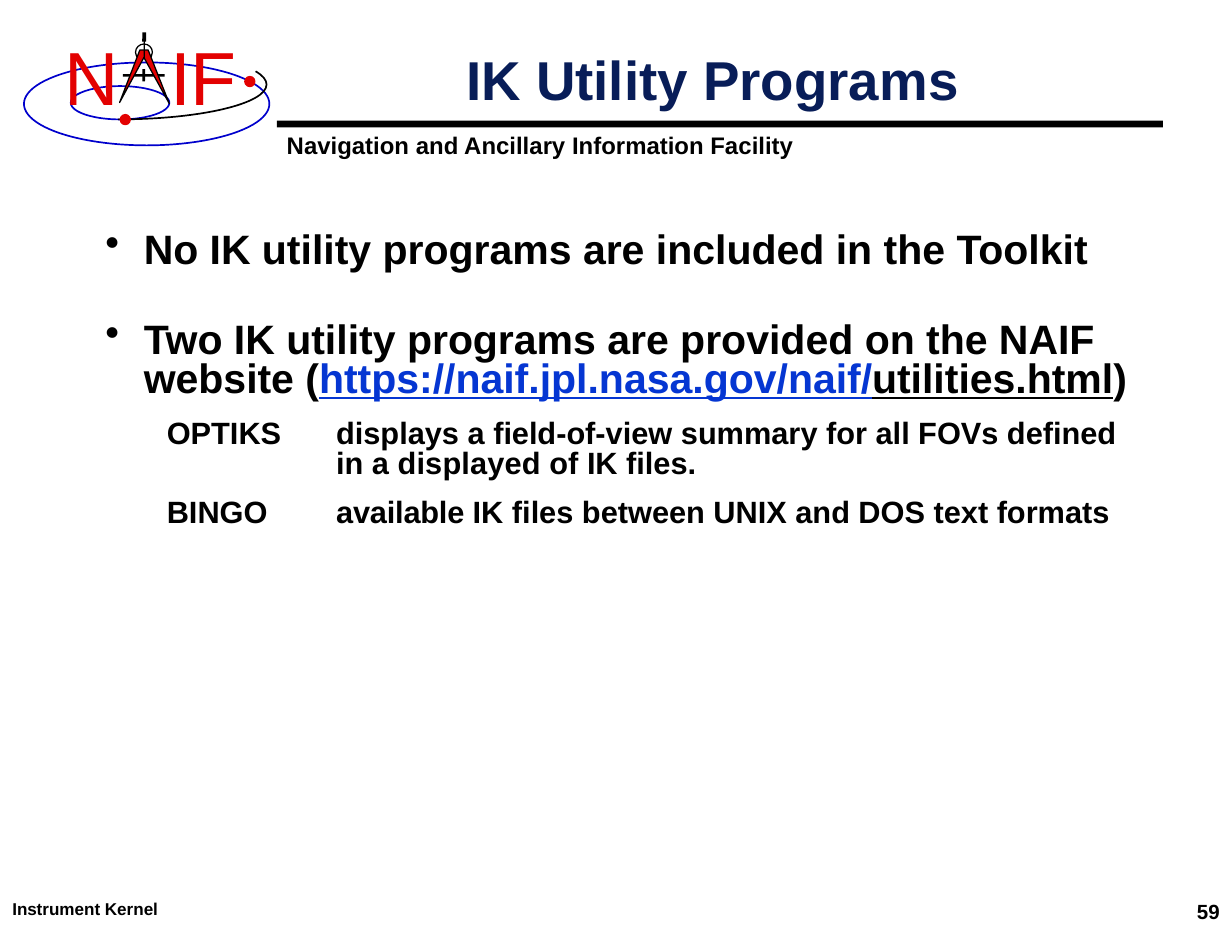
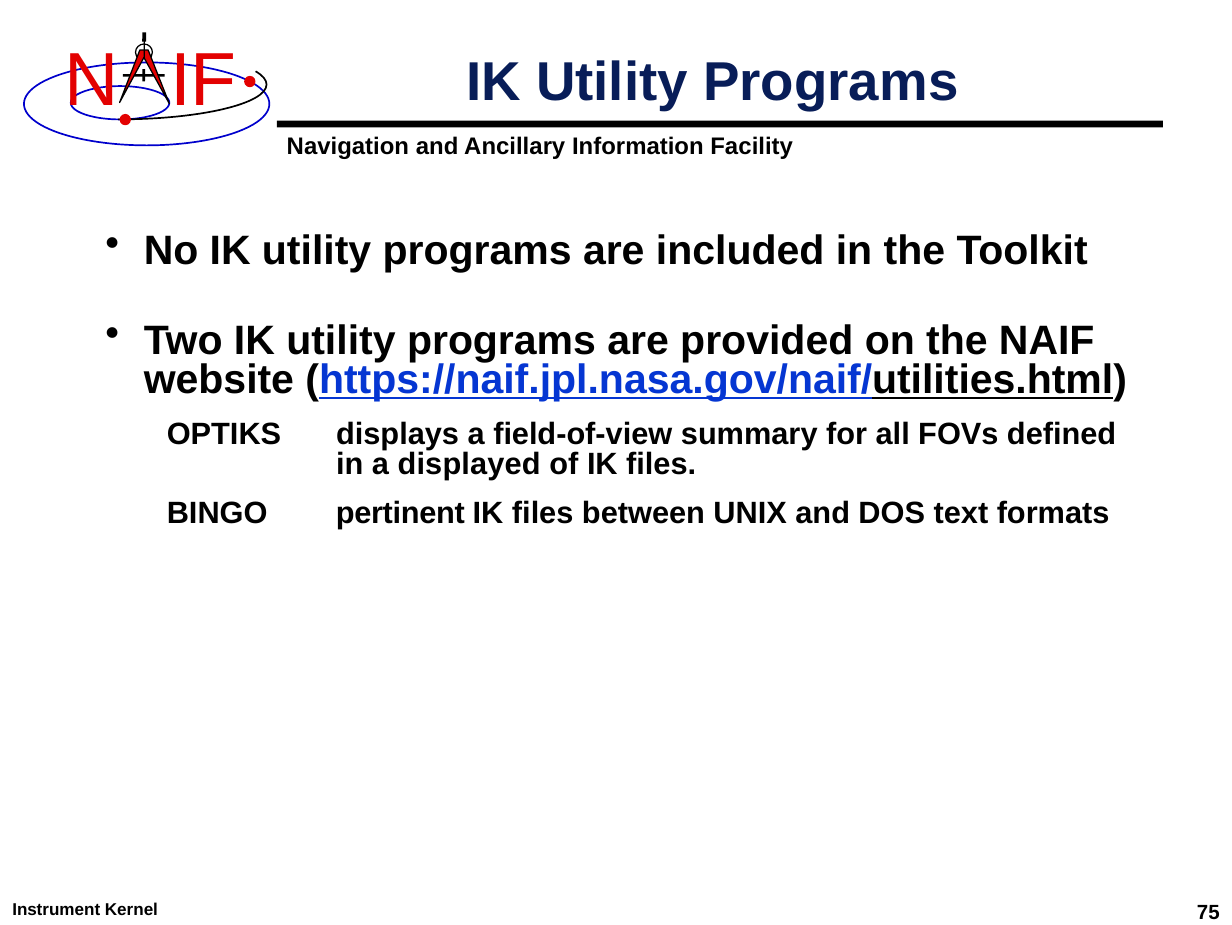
available: available -> pertinent (400, 513)
59: 59 -> 75 (1208, 912)
